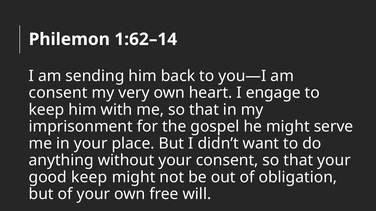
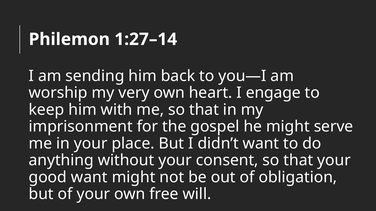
1:62–14: 1:62–14 -> 1:27–14 (146, 39)
consent: consent -> worship (58, 93)
good keep: keep -> want (89, 178)
